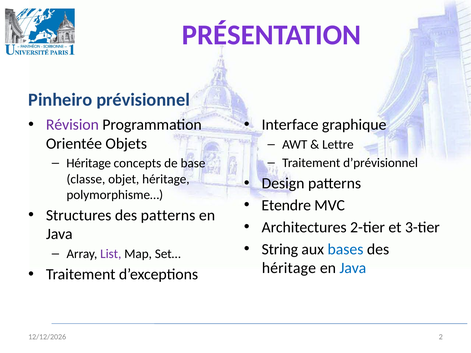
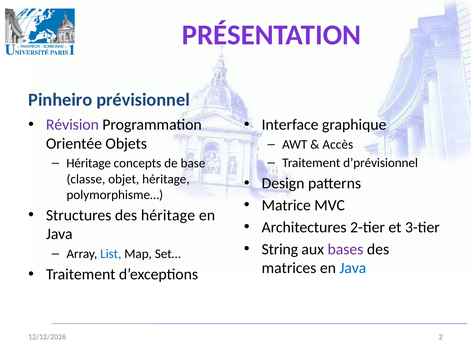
Lettre: Lettre -> Accès (338, 145)
Etendre: Etendre -> Matrice (286, 205)
des patterns: patterns -> héritage (168, 215)
bases colour: blue -> purple (345, 249)
List colour: purple -> blue (111, 254)
héritage: héritage -> matrices (289, 268)
